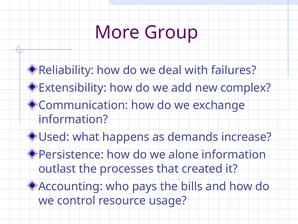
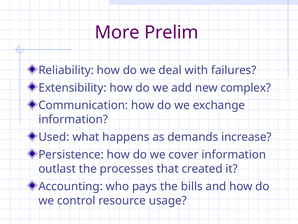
Group: Group -> Prelim (171, 32)
alone: alone -> cover (184, 154)
